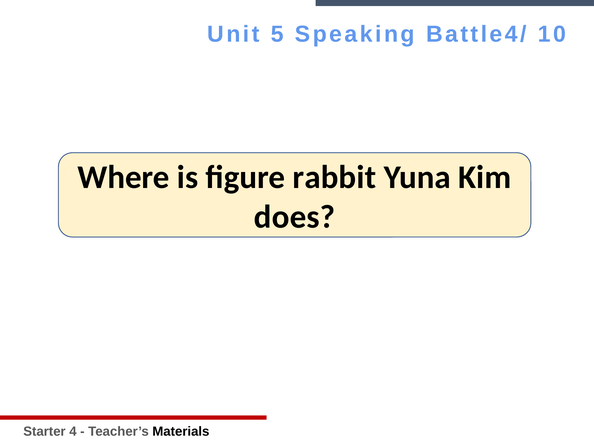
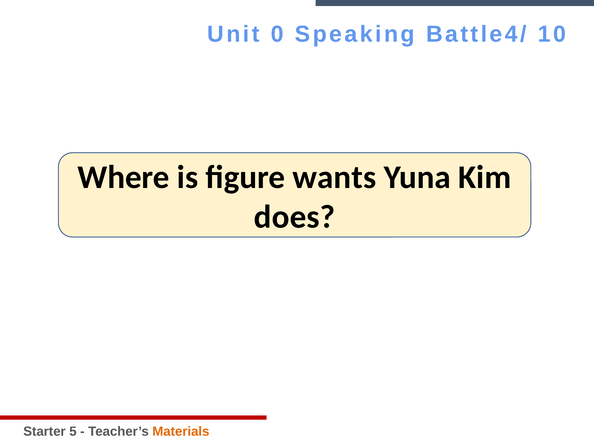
5: 5 -> 0 (277, 34)
rabbit: rabbit -> wants (334, 177)
4: 4 -> 5 (73, 431)
Materials colour: black -> orange (181, 431)
